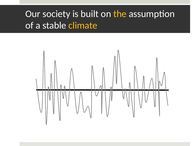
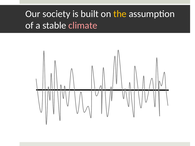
climate colour: yellow -> pink (83, 26)
